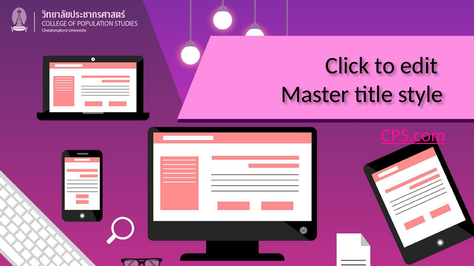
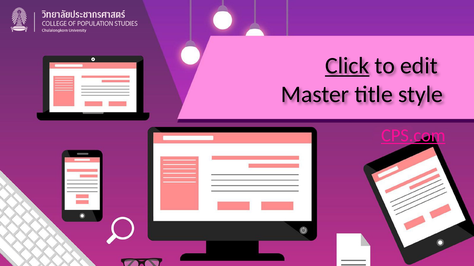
Click underline: none -> present (347, 66)
